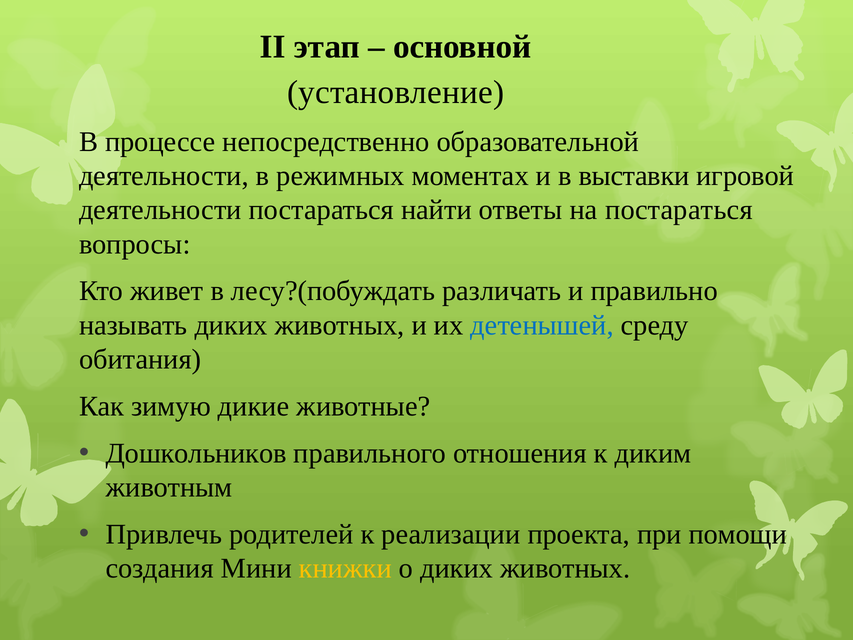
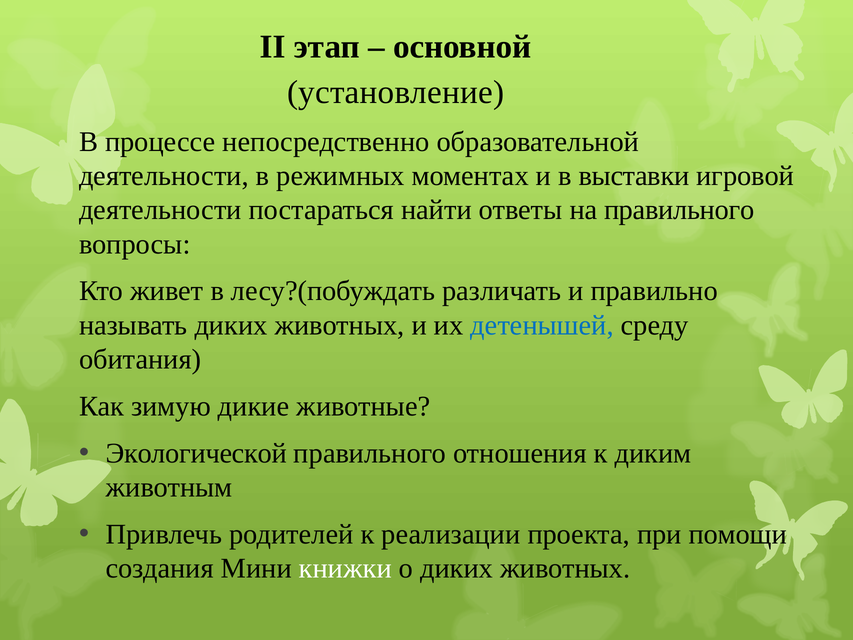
на постараться: постараться -> правильного (679, 210)
Дошкольников: Дошкольников -> Экологической (196, 453)
книжки colour: yellow -> white (345, 568)
